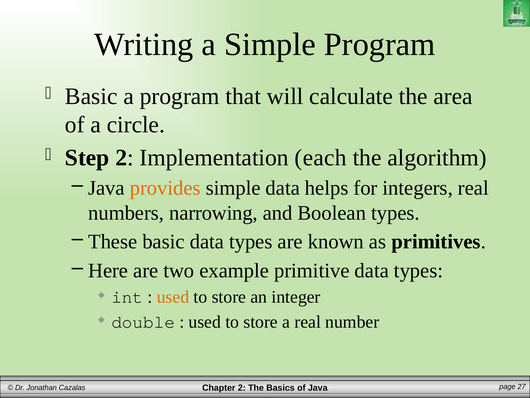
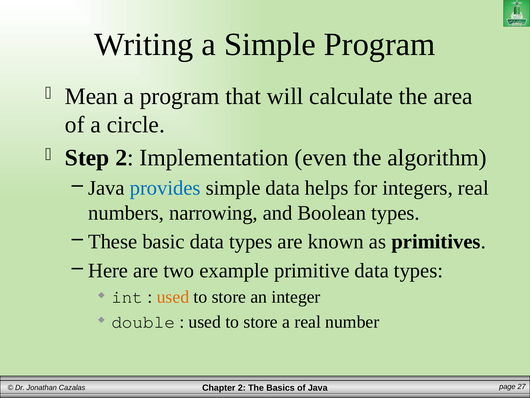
Basic: Basic -> Mean (91, 96)
each: each -> even (321, 157)
provides colour: orange -> blue (165, 188)
